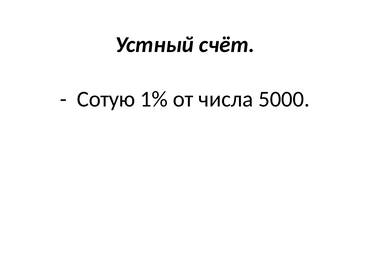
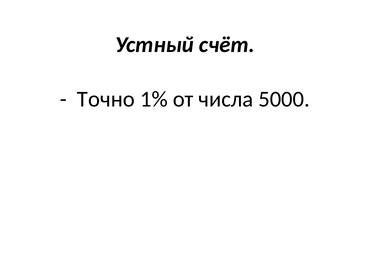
Сотую: Сотую -> Точно (106, 99)
